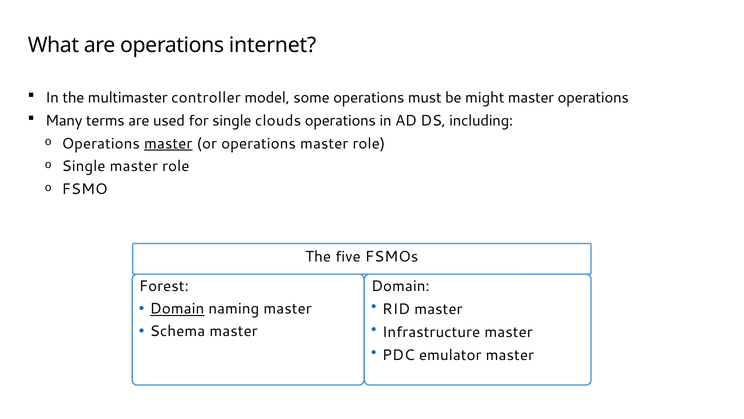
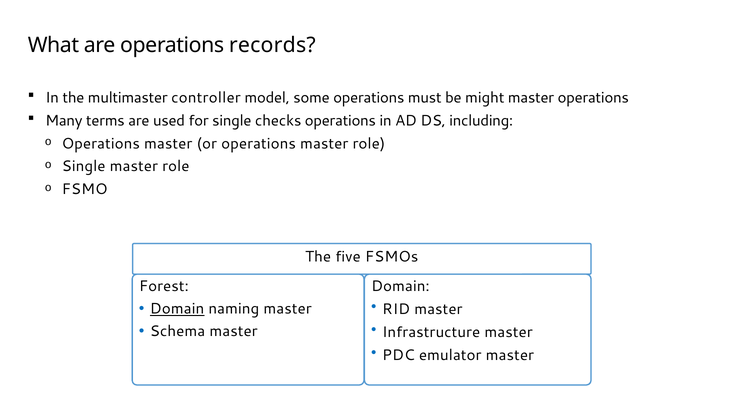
internet: internet -> records (272, 45)
clouds: clouds -> checks (278, 121)
master underline: present -> none (168, 143)
